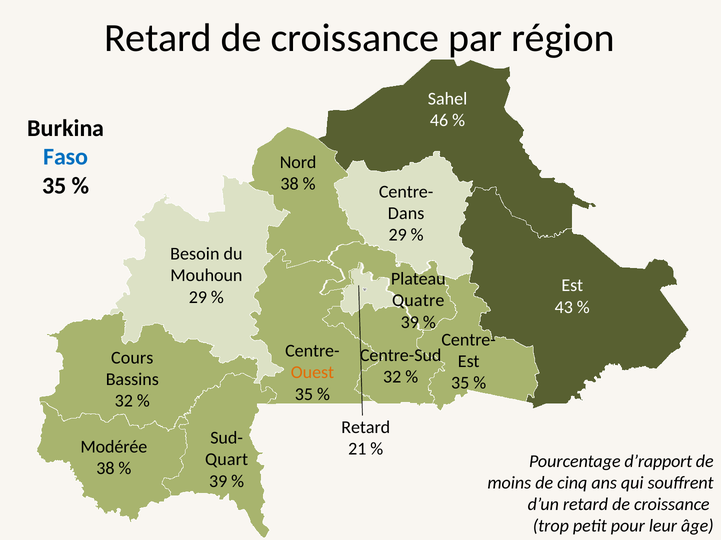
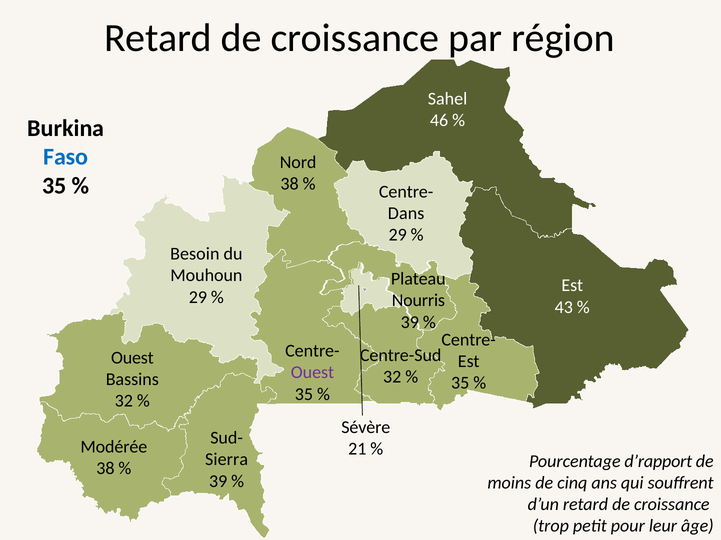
Quatre: Quatre -> Nourris (418, 301)
Cours: Cours -> Ouest (132, 358)
Ouest colour: orange -> purple (312, 373)
Retard: Retard -> Sévère (366, 428)
Quart: Quart -> Sierra (227, 460)
